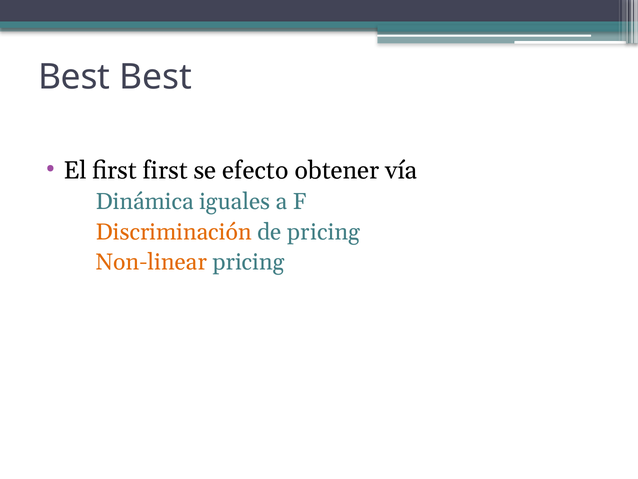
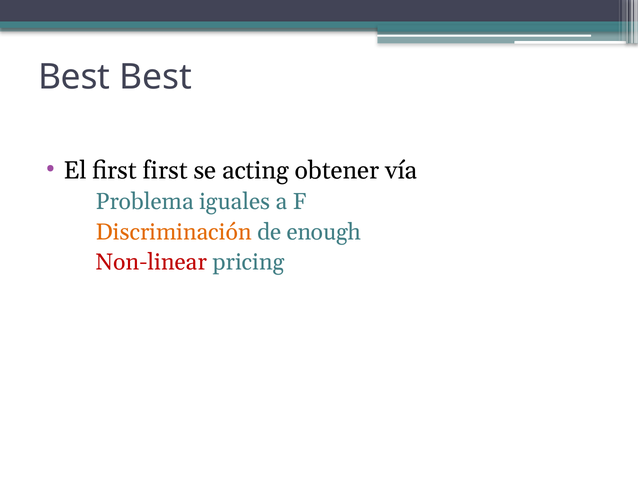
efecto: efecto -> acting (256, 170)
Dinámica: Dinámica -> Problema (145, 201)
de pricing: pricing -> enough (324, 232)
Non-linear colour: orange -> red (151, 262)
